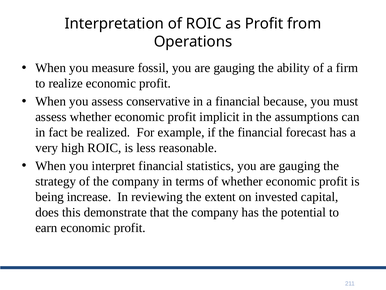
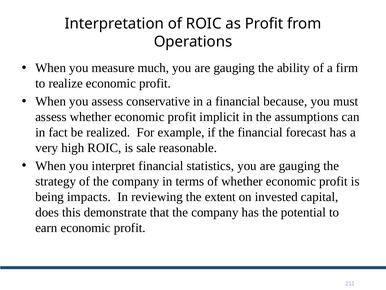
fossil: fossil -> much (153, 68)
less: less -> sale (146, 148)
increase: increase -> impacts (89, 197)
